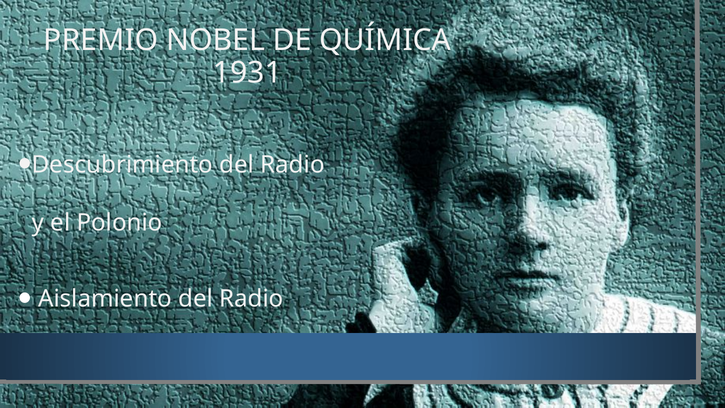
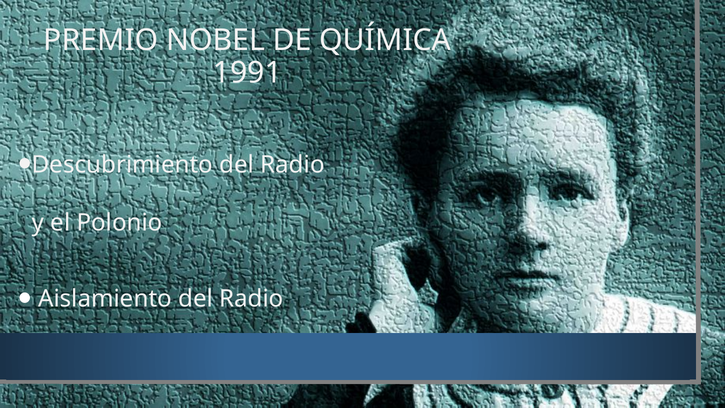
1931: 1931 -> 1991 (247, 73)
